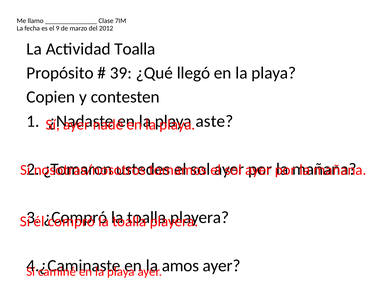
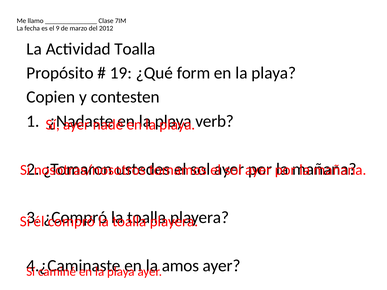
39: 39 -> 19 (121, 73)
llegó: llegó -> form (194, 73)
aste: aste -> verb (215, 121)
